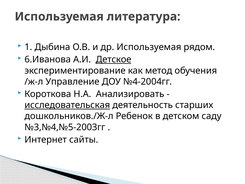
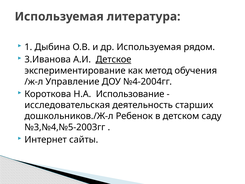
6.Иванова: 6.Иванова -> 3.Иванова (48, 59)
Анализировать: Анализировать -> Использование (130, 94)
исследовательская underline: present -> none (67, 105)
